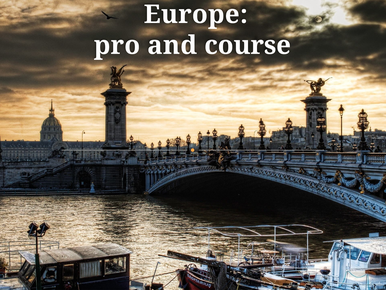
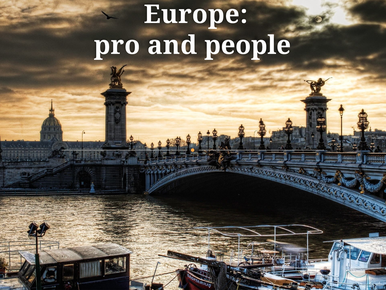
course: course -> people (248, 45)
